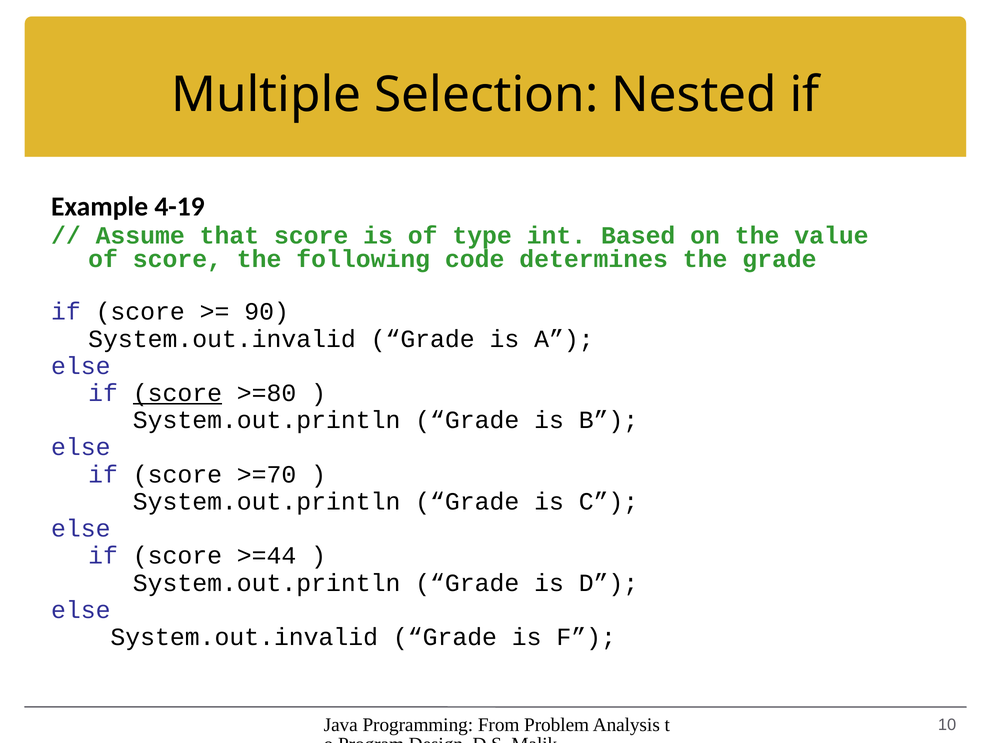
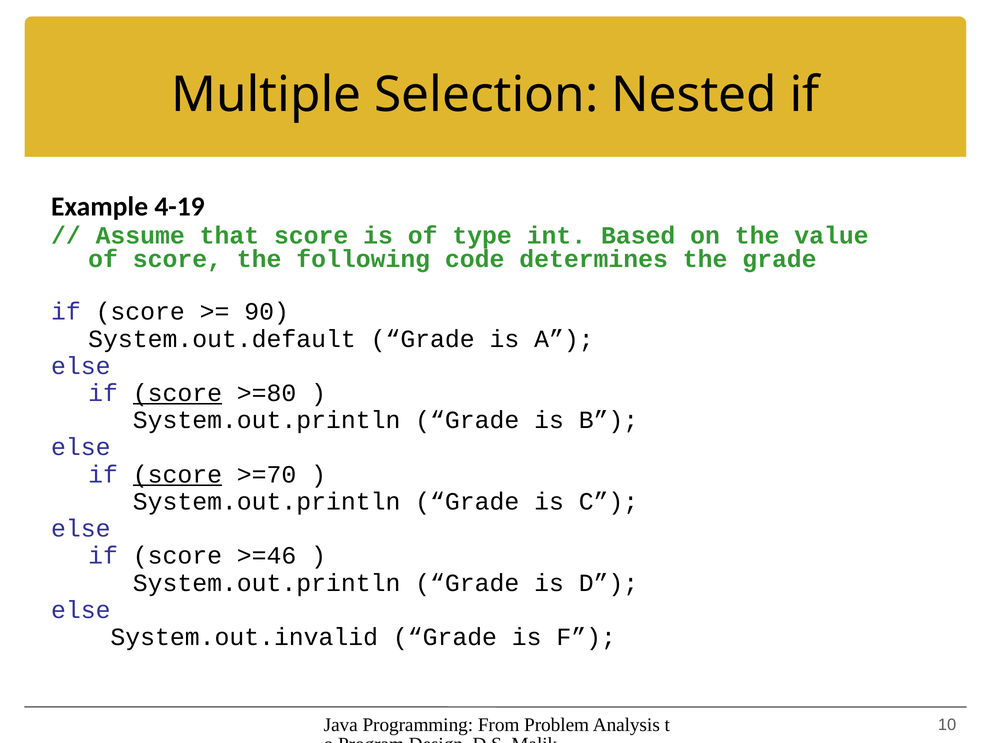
System.out.invalid: System.out.invalid -> System.out.default (222, 339)
score underline: none -> present (177, 475)
>=44: >=44 -> >=46 (267, 556)
